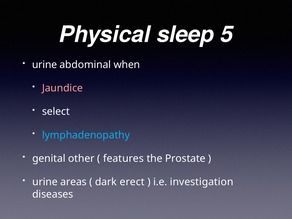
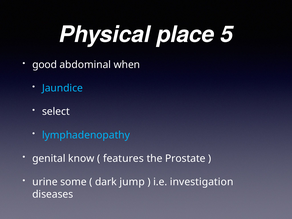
sleep: sleep -> place (185, 35)
urine: urine -> good (45, 65)
Jaundice colour: pink -> light blue (62, 88)
other: other -> know (81, 158)
areas: areas -> some (74, 182)
erect: erect -> jump (132, 182)
